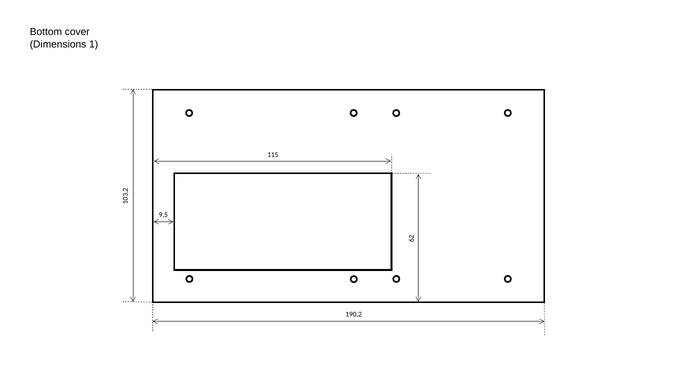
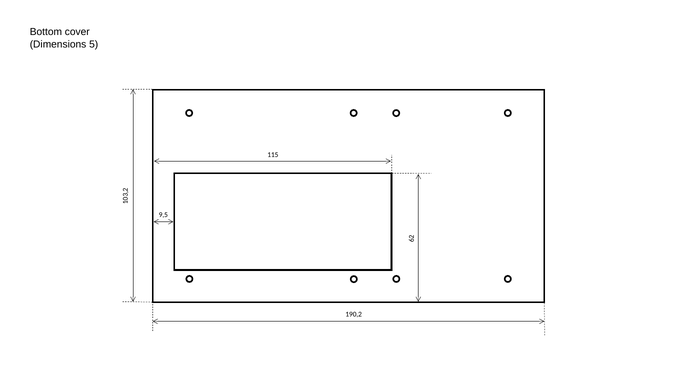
Dimensions 1: 1 -> 5 (94, 44)
